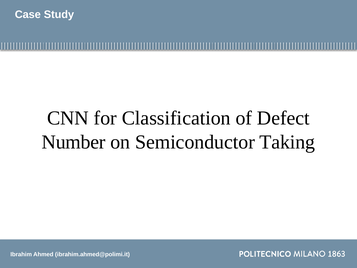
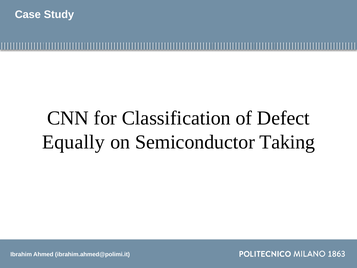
Number: Number -> Equally (73, 142)
